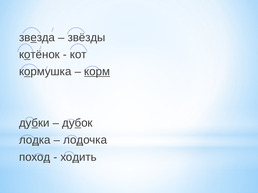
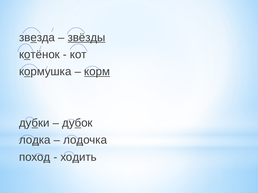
звёзды underline: none -> present (86, 38)
